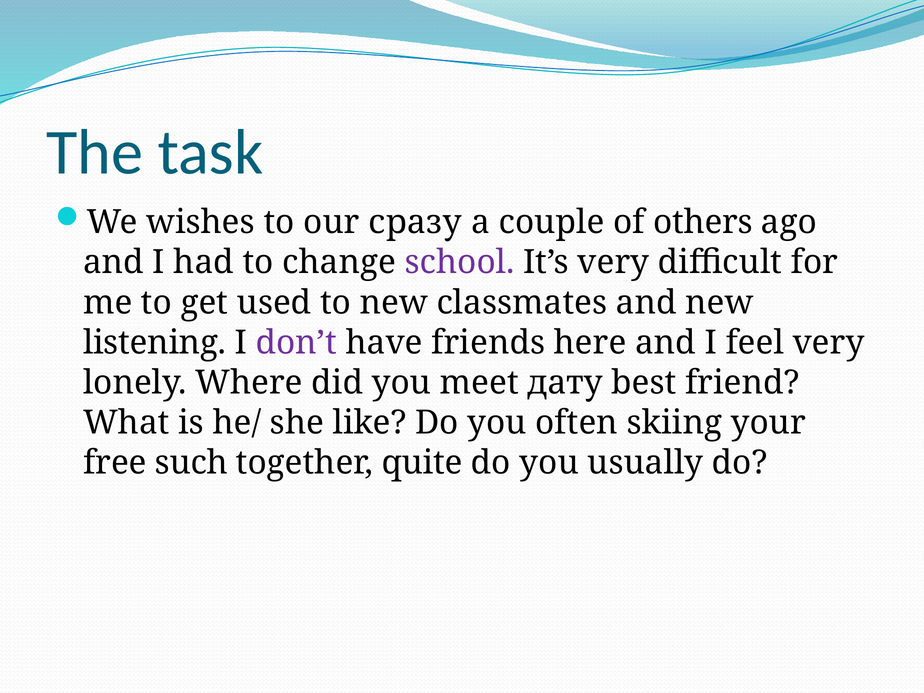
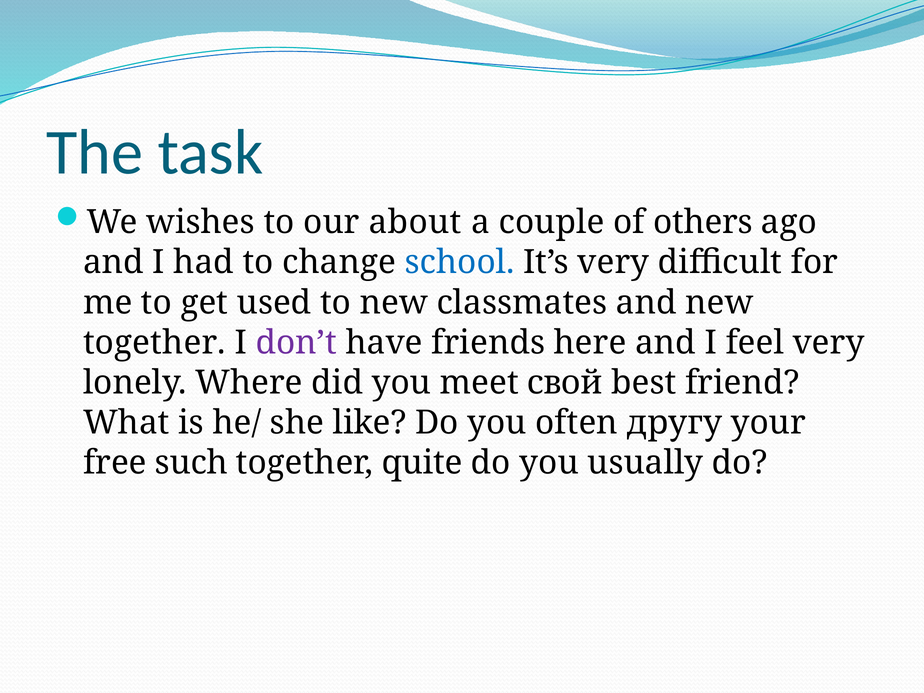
сразу: сразу -> about (415, 222)
school colour: purple -> blue (460, 262)
listening: listening -> together (154, 343)
дату: дату -> свой (565, 383)
skiing: skiing -> другу (674, 423)
